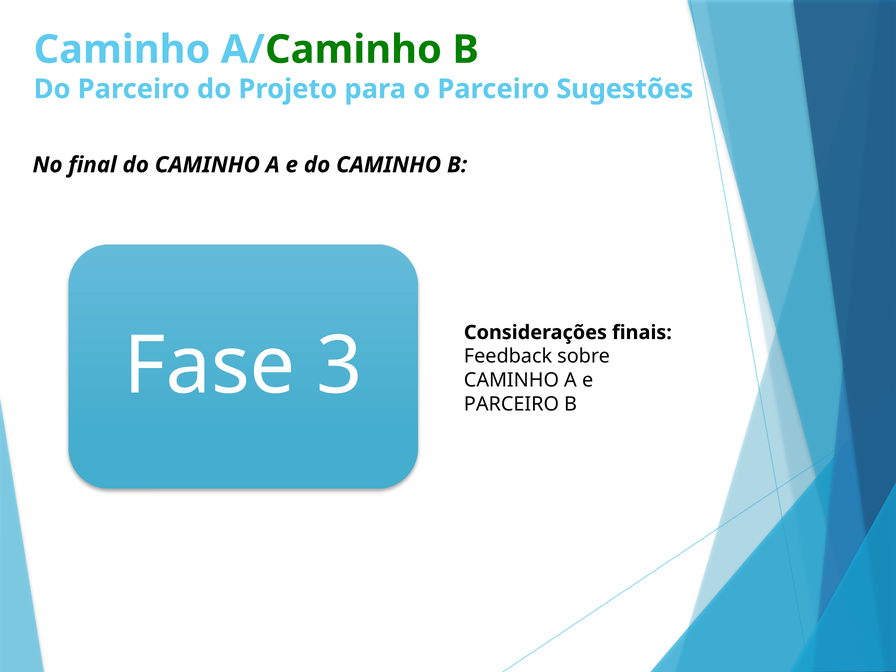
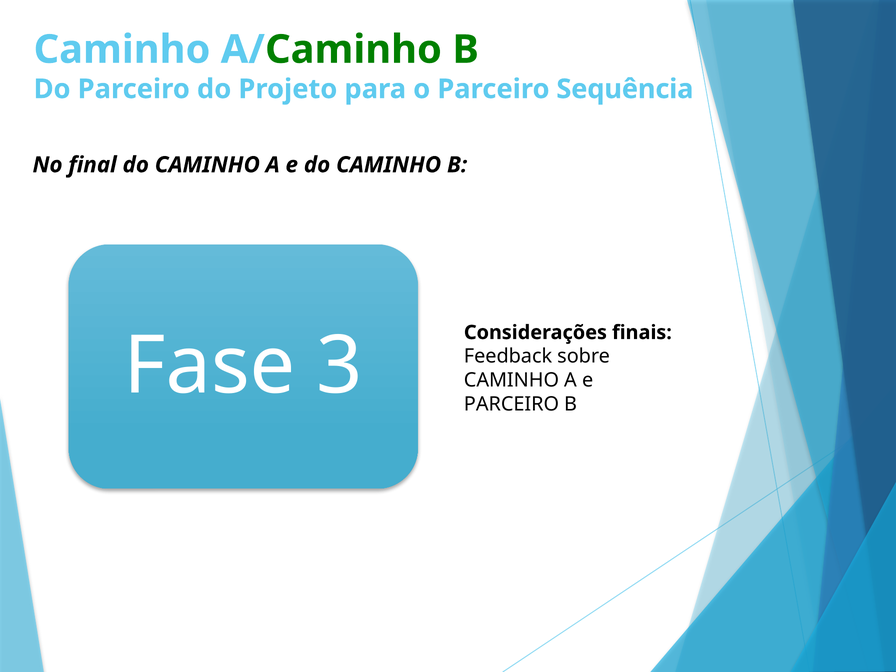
Sugestões: Sugestões -> Sequência (625, 89)
